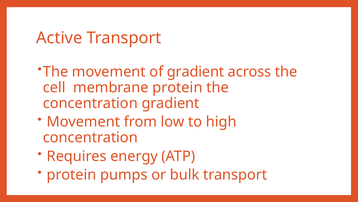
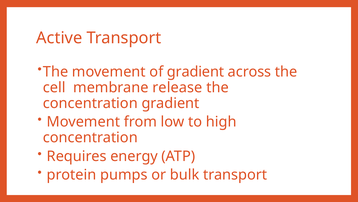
membrane protein: protein -> release (177, 87)
